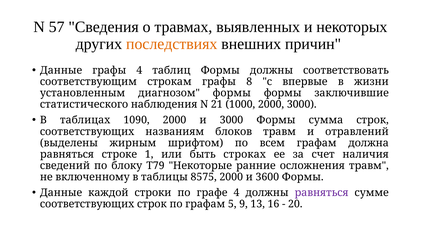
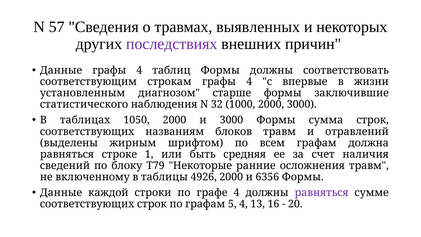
последствиях colour: orange -> purple (172, 44)
строкам графы 8: 8 -> 4 (249, 82)
диагнозом формы: формы -> старше (232, 93)
21: 21 -> 32 (217, 104)
1090: 1090 -> 1050 (137, 120)
строках: строках -> средняя (245, 154)
8575: 8575 -> 4926 (204, 177)
3600: 3600 -> 6356 (267, 177)
5 9: 9 -> 4 (243, 204)
